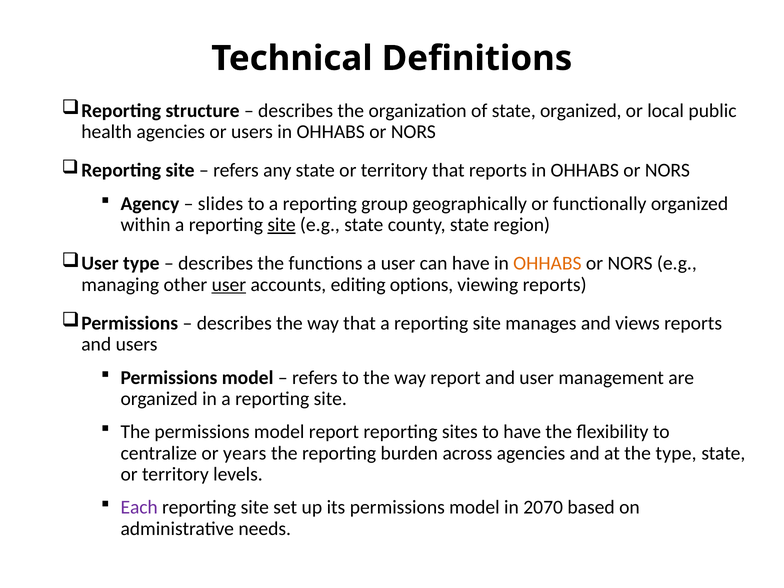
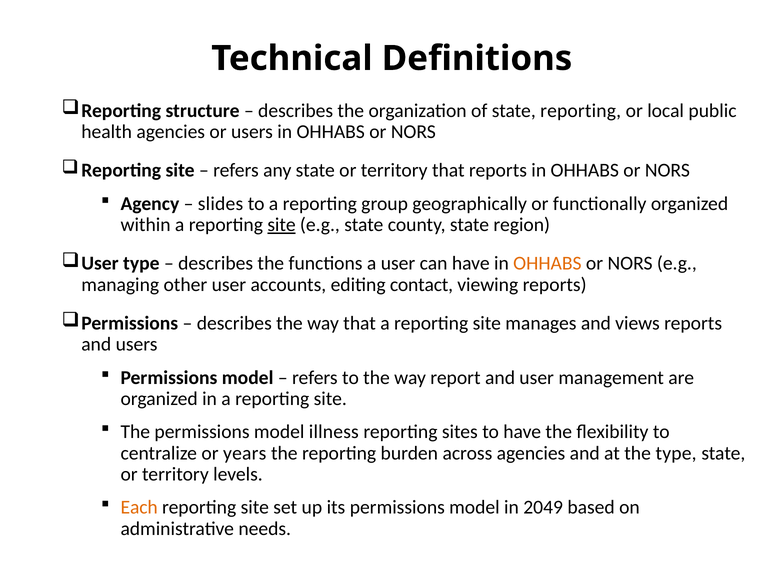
state organized: organized -> reporting (581, 111)
user underline: present -> none (229, 285)
options: options -> contact (421, 285)
model report: report -> illness (334, 432)
Each colour: purple -> orange (139, 507)
2070: 2070 -> 2049 (543, 507)
